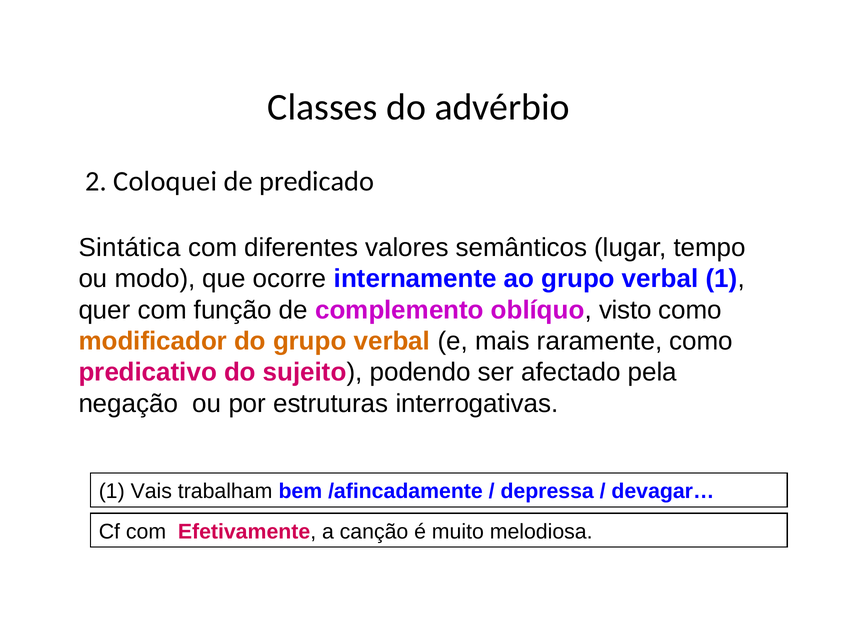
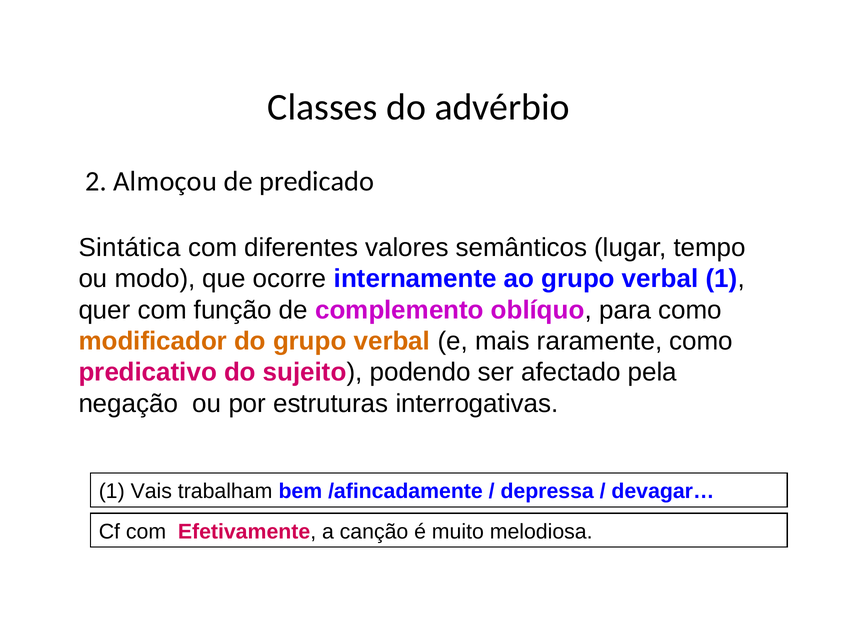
Coloquei: Coloquei -> Almoçou (165, 181)
visto: visto -> para (625, 310)
